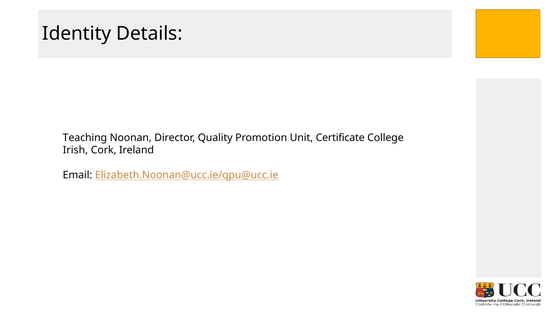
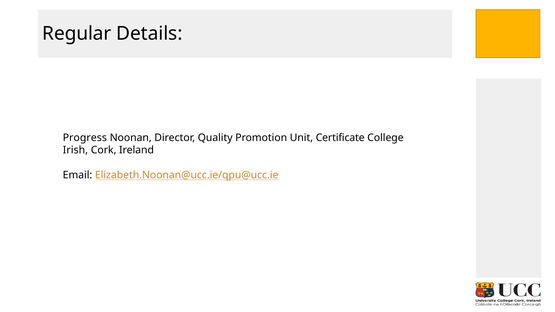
Identity: Identity -> Regular (77, 34)
Teaching: Teaching -> Progress (85, 138)
